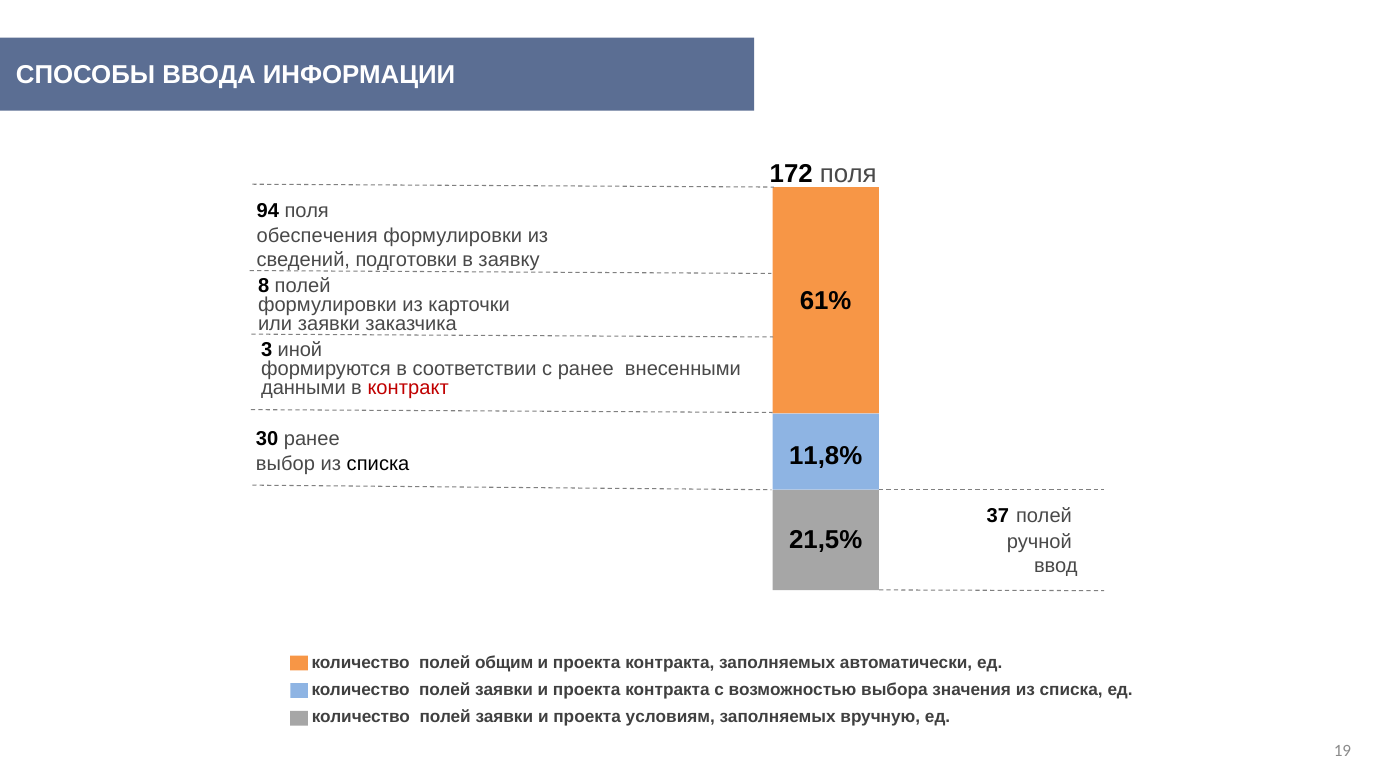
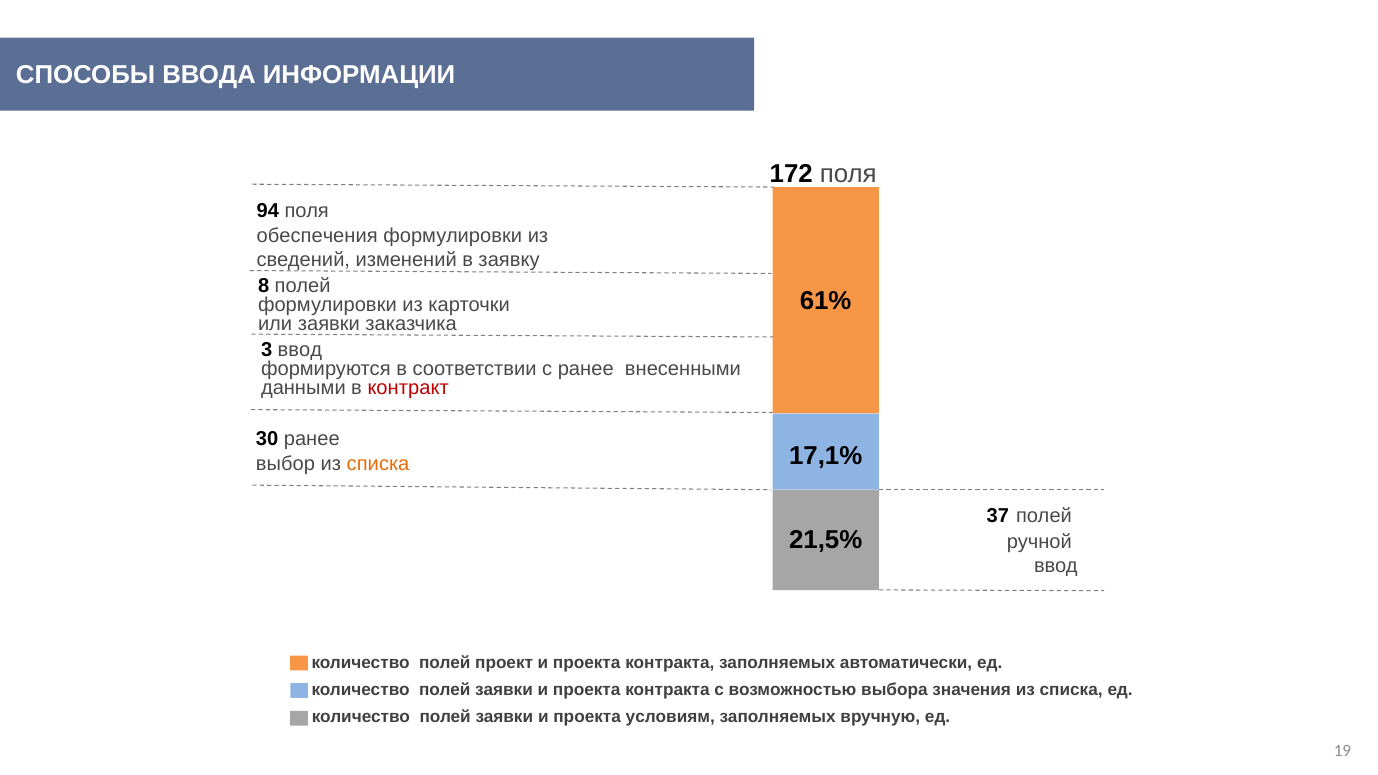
подготовки: подготовки -> изменений (406, 260)
3 иной: иной -> ввод (300, 350)
11,8%: 11,8% -> 17,1% (826, 456)
списка colour: black -> orange (378, 463)
общим: общим -> проект (504, 663)
